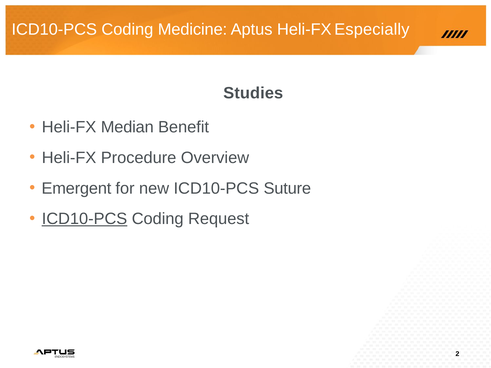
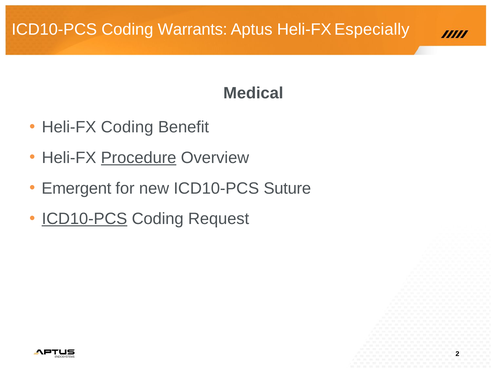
Medicine: Medicine -> Warrants (193, 30)
Studies: Studies -> Medical (253, 93)
Heli-FX Median: Median -> Coding (127, 127)
Procedure underline: none -> present (139, 158)
